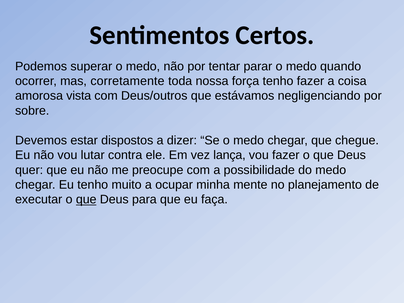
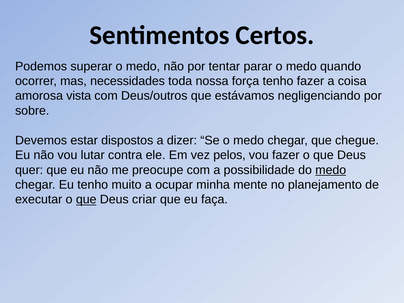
corretamente: corretamente -> necessidades (128, 81)
lança: lança -> pelos (229, 155)
medo underline: none -> present (331, 170)
para: para -> criar (144, 200)
